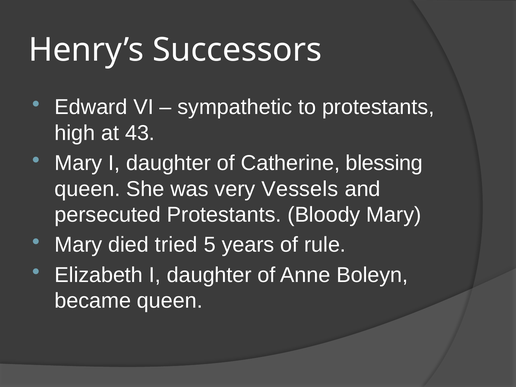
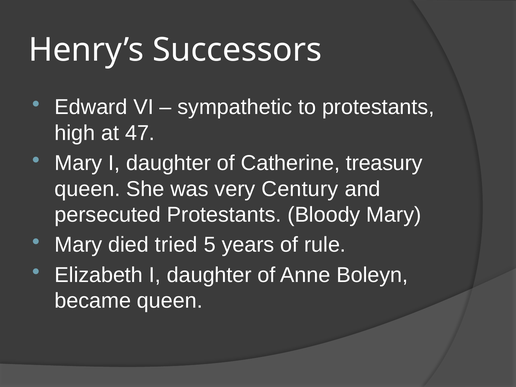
43: 43 -> 47 (140, 133)
blessing: blessing -> treasury (384, 163)
Vessels: Vessels -> Century (300, 189)
